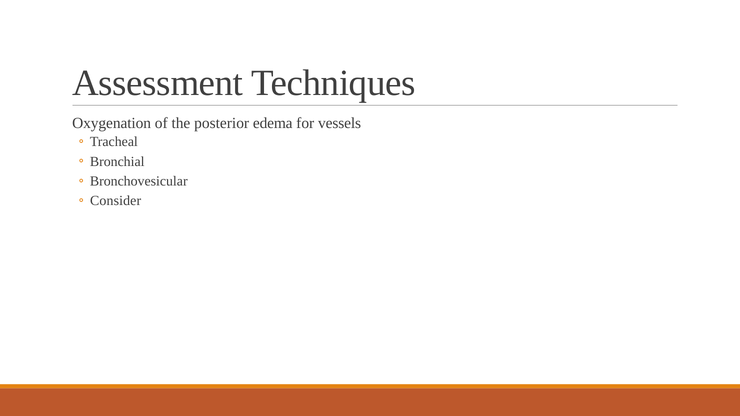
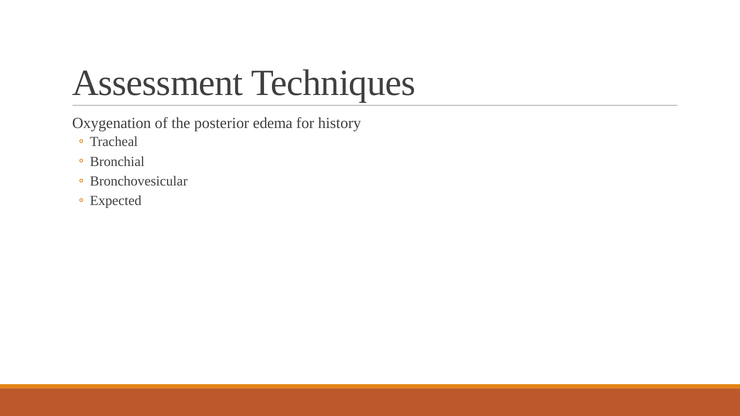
vessels: vessels -> history (340, 123)
Consider: Consider -> Expected (116, 201)
